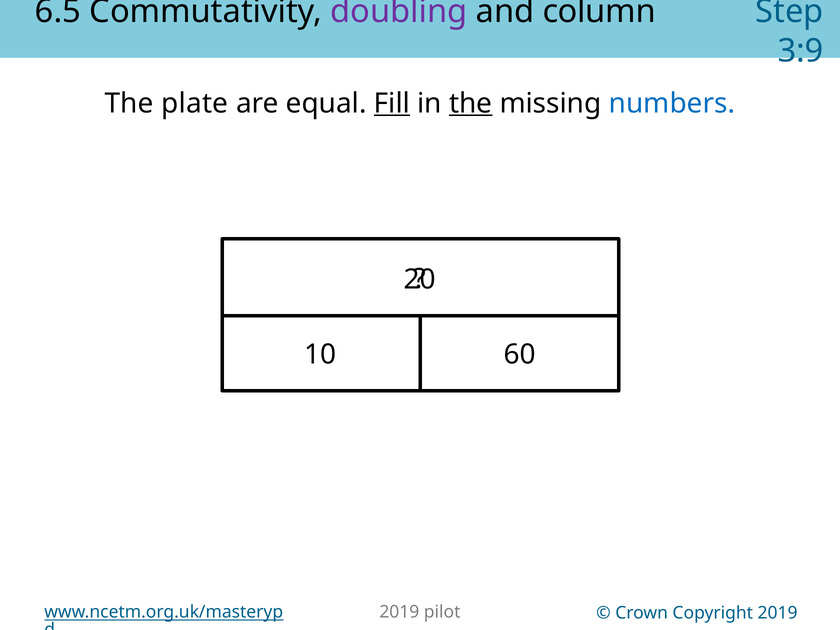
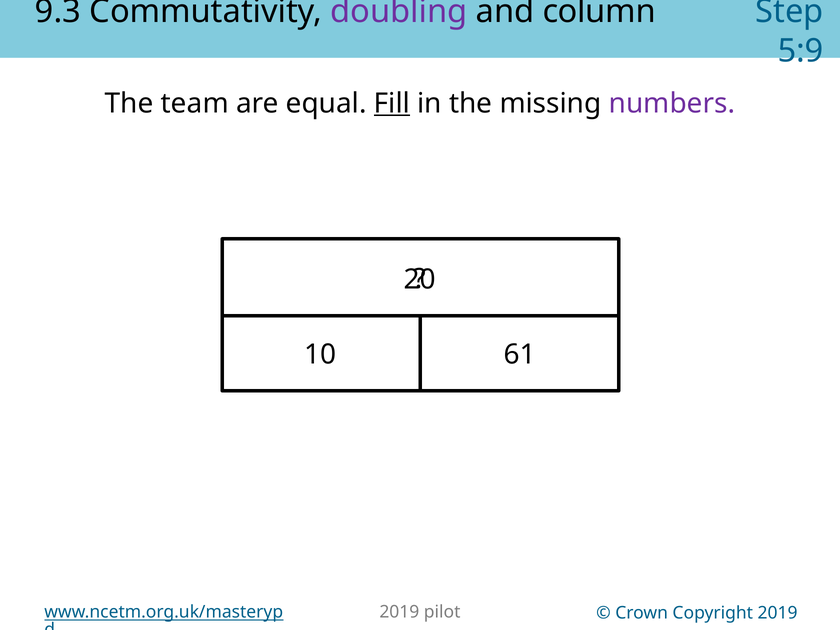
6.5: 6.5 -> 9.3 (58, 12)
3:9: 3:9 -> 5:9 (801, 51)
plate: plate -> team (195, 103)
the underline: present -> none (471, 103)
numbers colour: blue -> purple (672, 103)
60: 60 -> 61 (520, 355)
